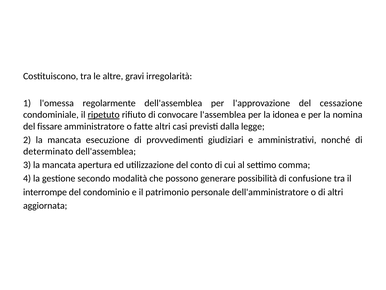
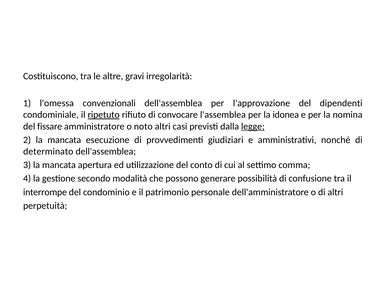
regolarmente: regolarmente -> convenzionali (109, 103)
cessazione: cessazione -> dipendenti (341, 103)
fatte: fatte -> noto (143, 126)
legge underline: none -> present (253, 126)
aggiornata: aggiornata -> perpetuità (45, 205)
